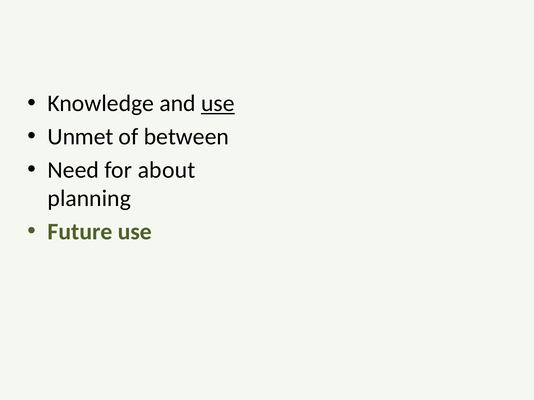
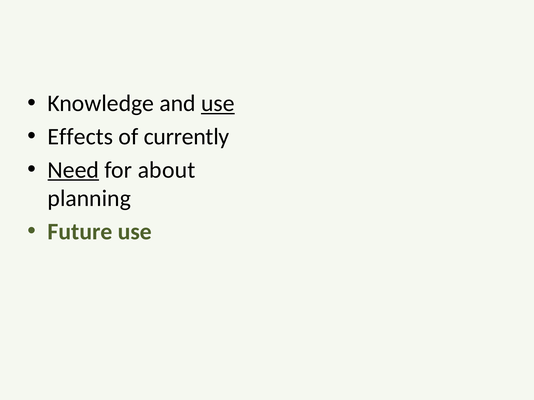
Unmet: Unmet -> Effects (80, 137)
between: between -> currently (187, 137)
Need underline: none -> present (73, 170)
